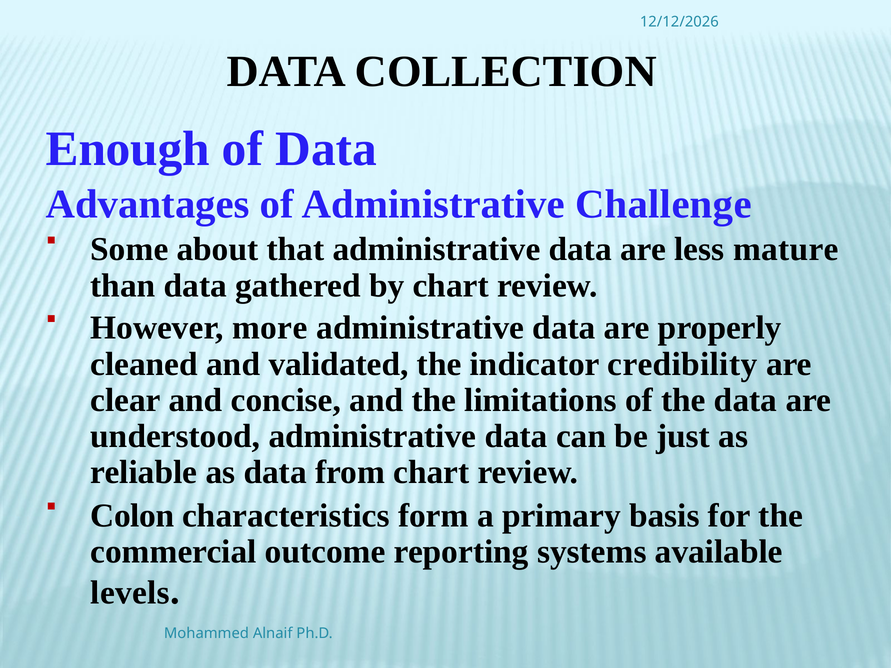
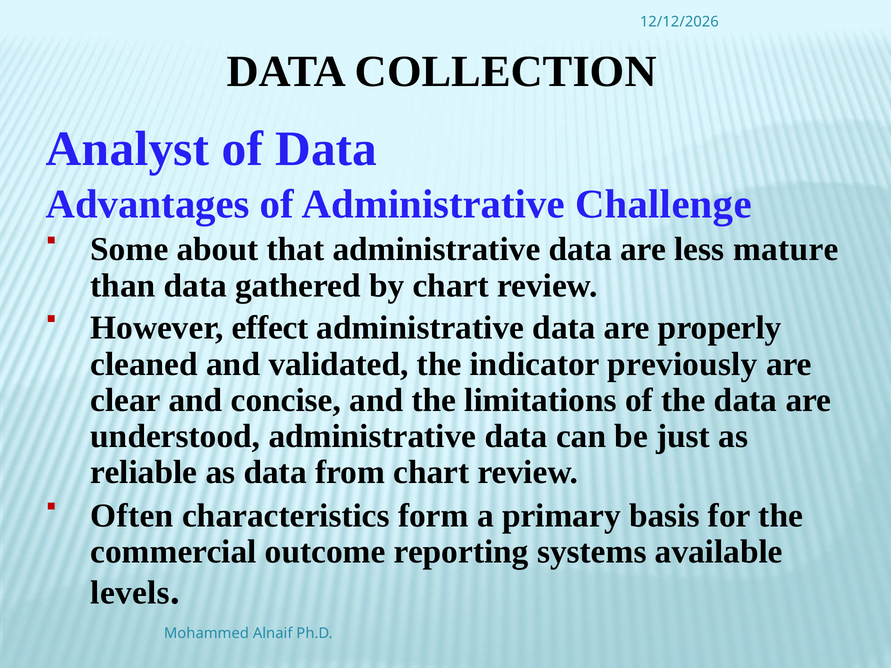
Enough: Enough -> Analyst (128, 149)
more: more -> effect (270, 328)
credibility: credibility -> previously (682, 364)
Colon: Colon -> Often (132, 516)
